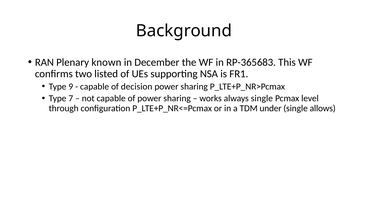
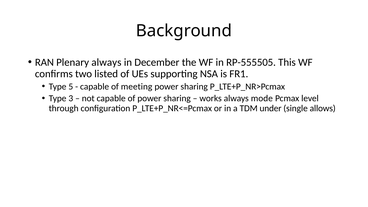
Plenary known: known -> always (106, 62)
RP-365683: RP-365683 -> RP-555505 (251, 62)
9: 9 -> 5 (71, 86)
decision: decision -> meeting (137, 86)
7: 7 -> 3 (71, 98)
always single: single -> mode (262, 98)
